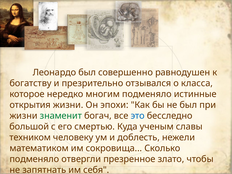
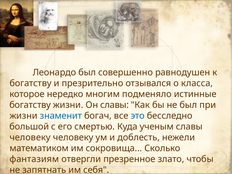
открытия: открытия -> богатству (30, 105)
Он эпохи: эпохи -> славы (115, 105)
знаменит colour: green -> blue (61, 116)
техником: техником -> человеку (30, 137)
подменяло: подменяло -> фантазиям (34, 159)
